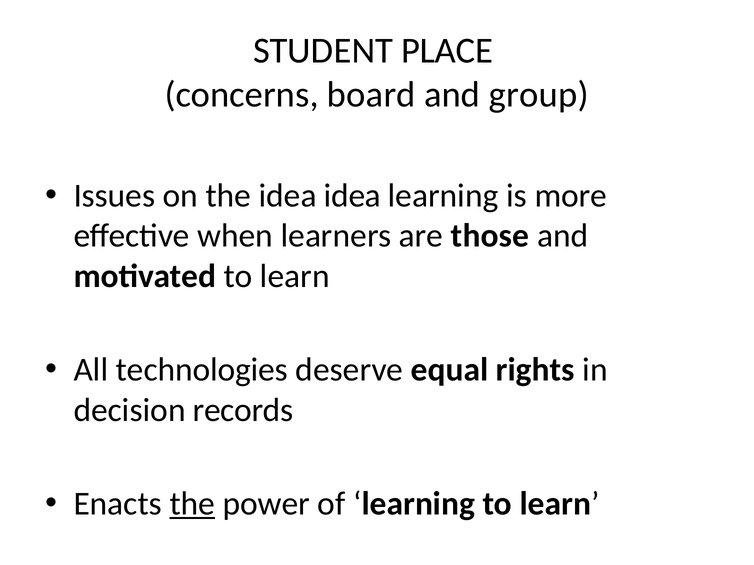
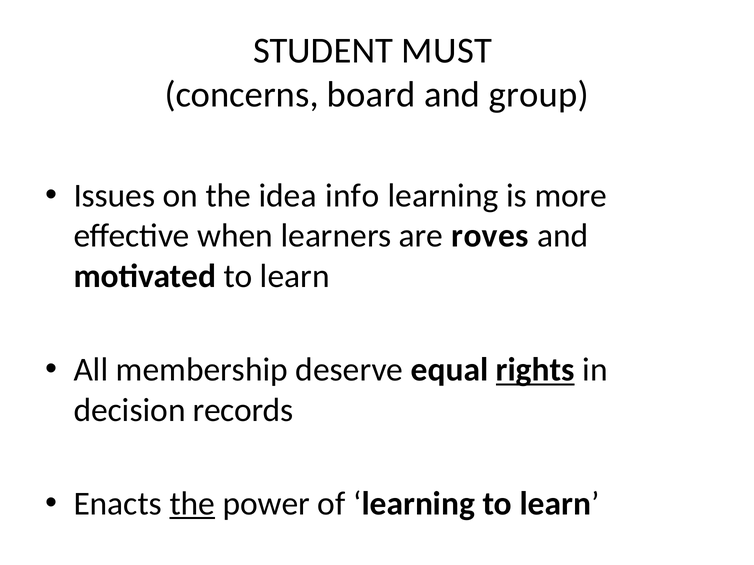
PLACE: PLACE -> MUST (447, 51)
idea idea: idea -> info (352, 196)
those: those -> roves (490, 236)
technologies: technologies -> membership (202, 370)
rights underline: none -> present (535, 370)
